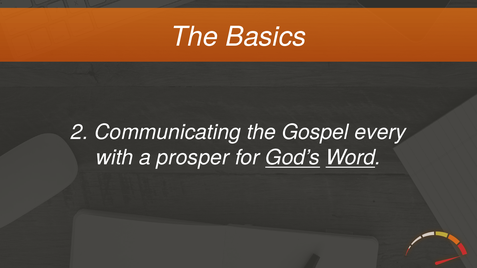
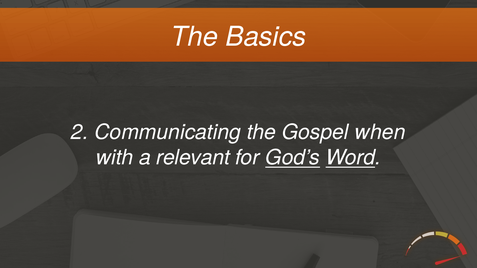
every: every -> when (380, 132)
prosper: prosper -> relevant (193, 158)
